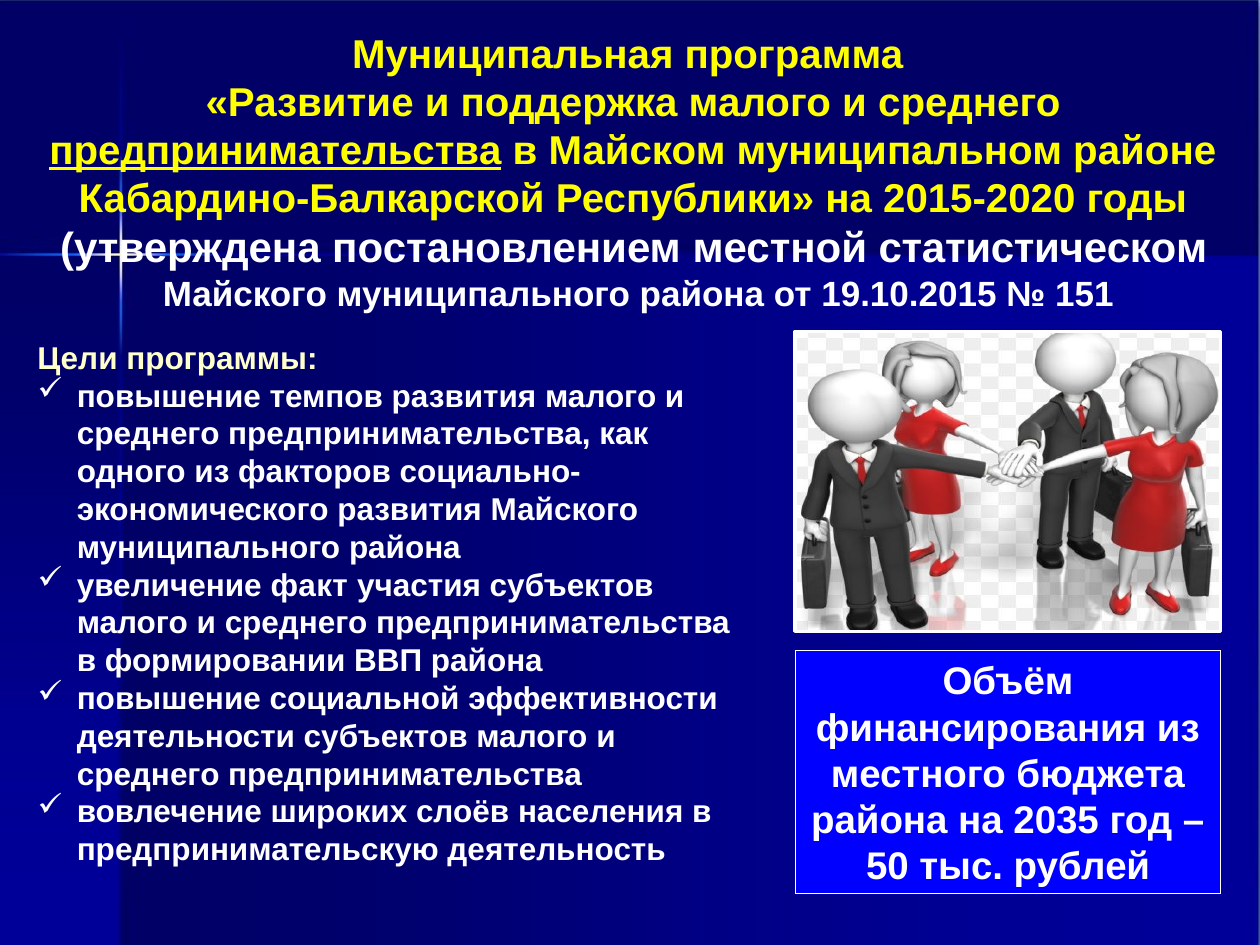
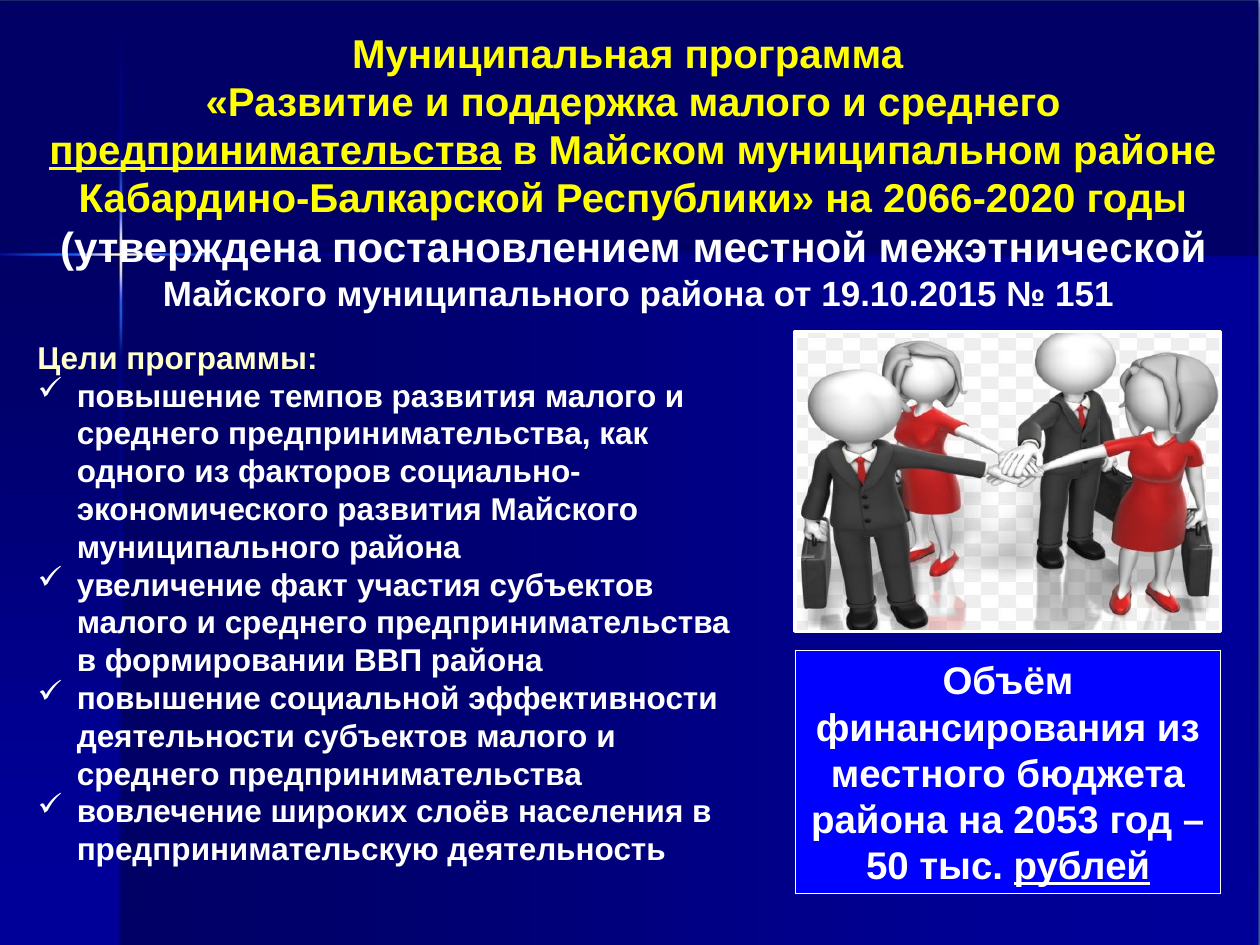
2015-2020: 2015-2020 -> 2066-2020 (979, 200)
статистическом: статистическом -> межэтнической (1043, 249)
2035: 2035 -> 2053 (1056, 821)
рублей underline: none -> present (1082, 867)
